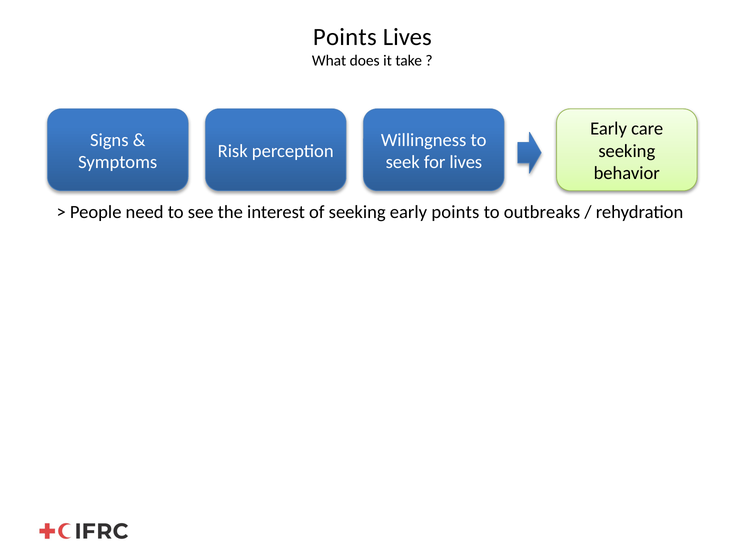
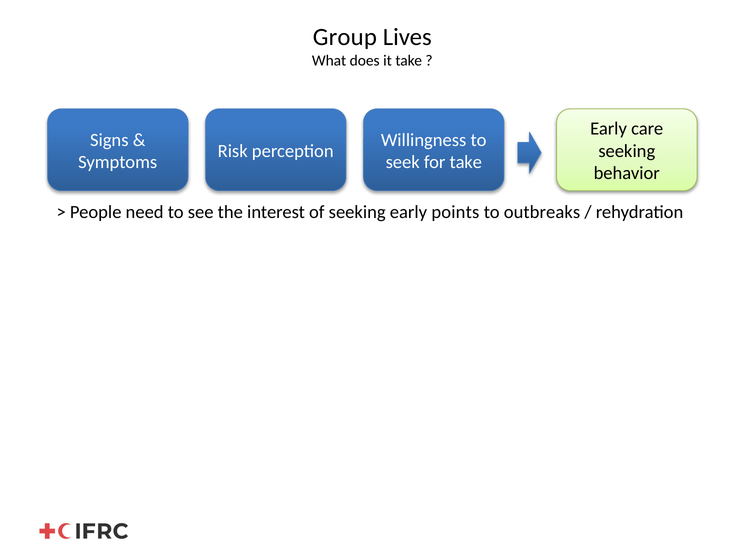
Points: Points -> Group (345, 37)
for lives: lives -> take (466, 162)
